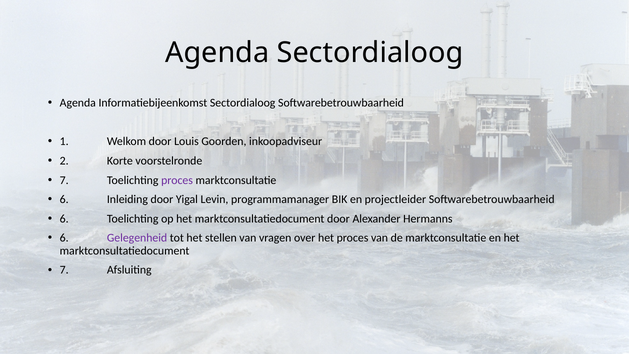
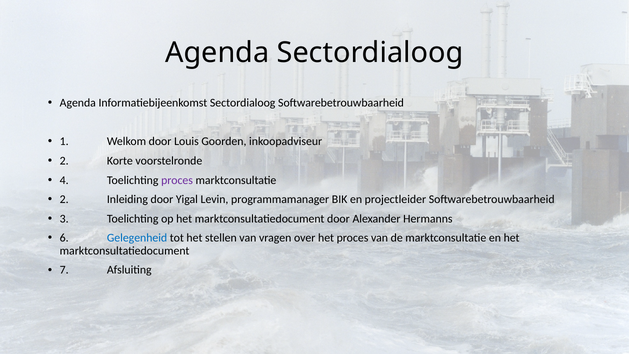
7: 7 -> 4 (64, 180)
6: 6 -> 2 (64, 199)
6: 6 -> 3 (64, 219)
Gelegenheid colour: purple -> blue (137, 238)
